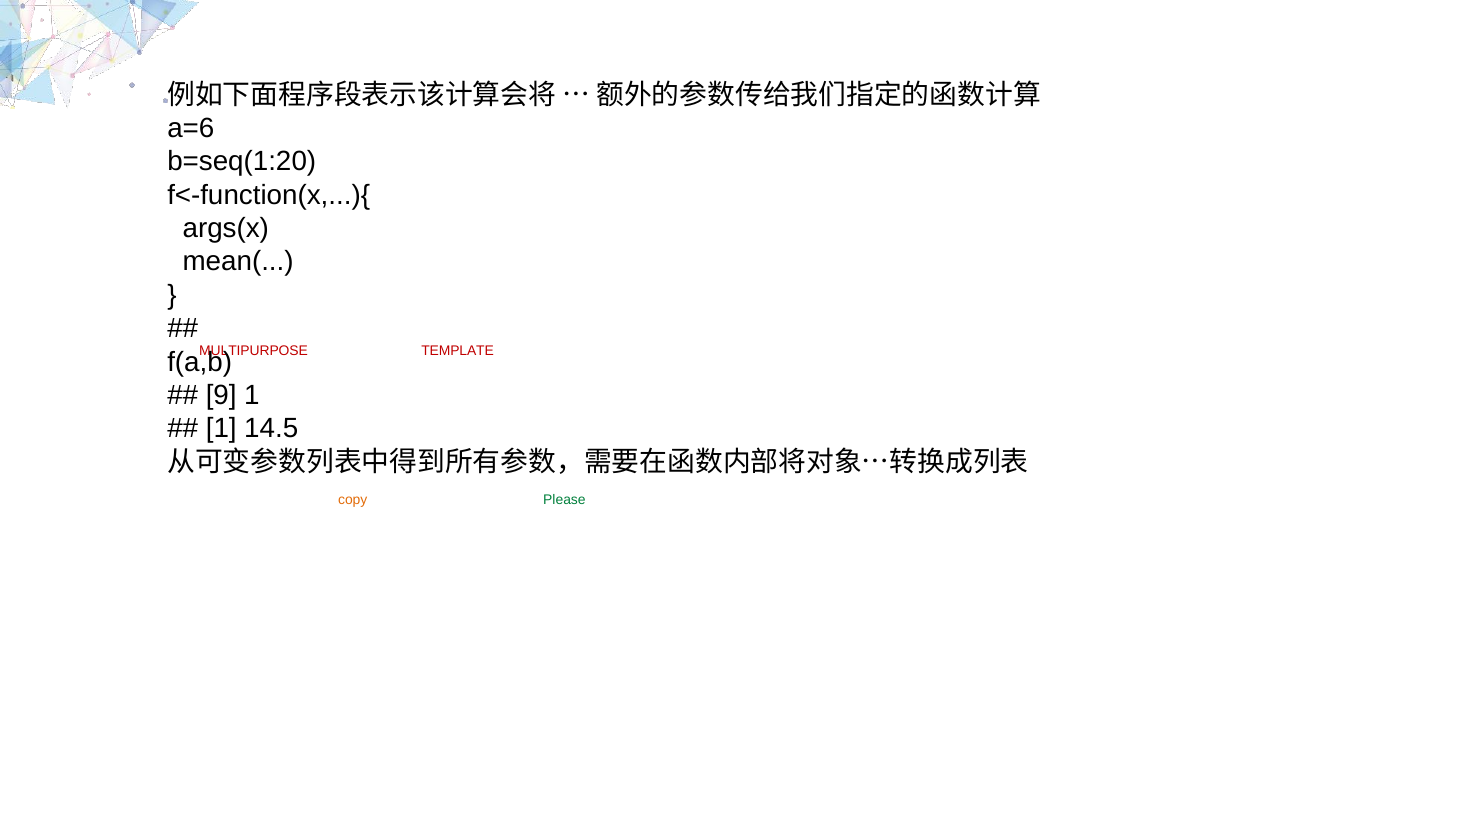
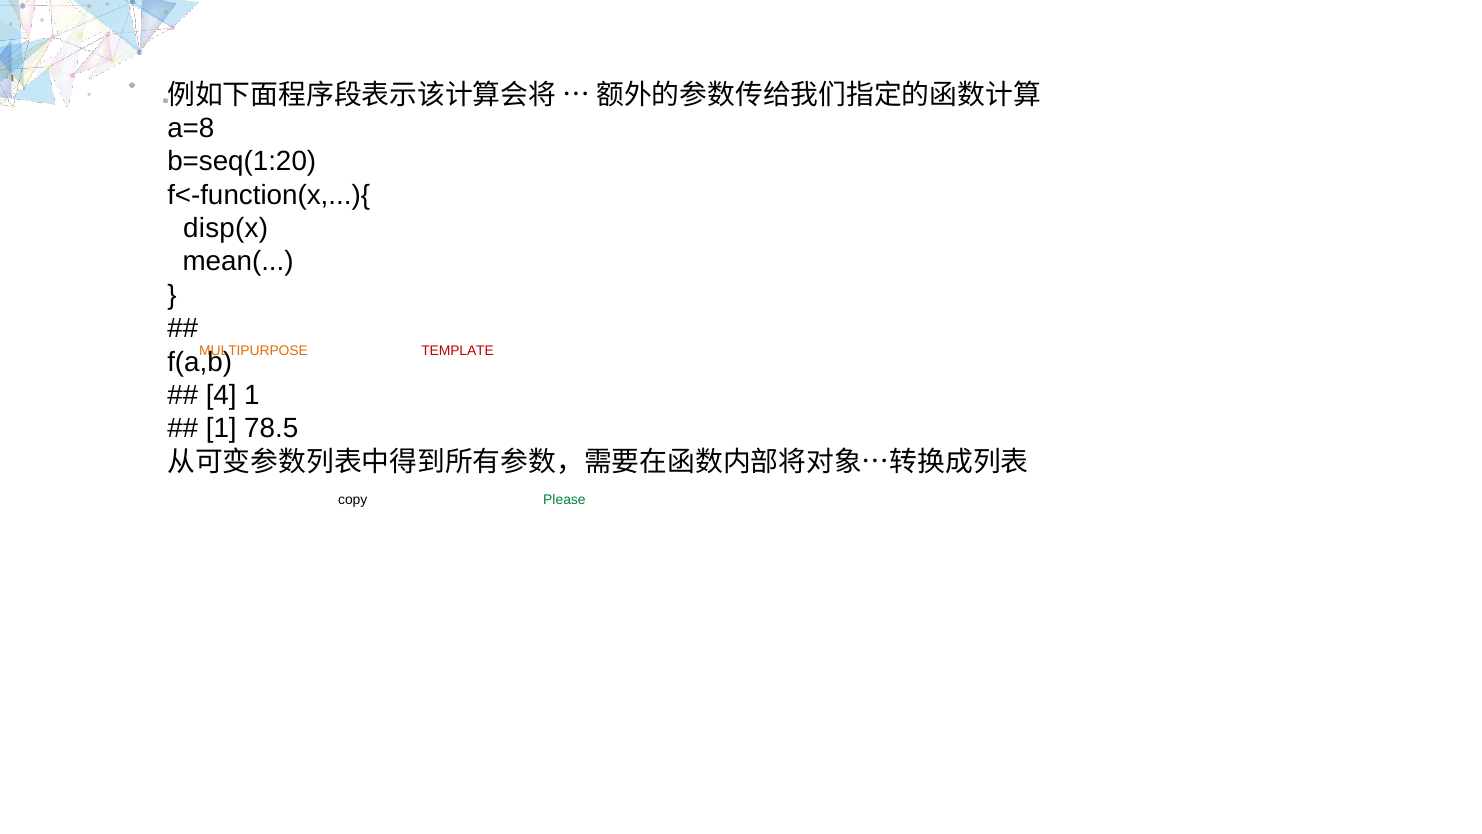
a=6: a=6 -> a=8 (191, 128)
args(x: args(x -> disp(x (226, 228)
MULTIPURPOSE colour: red -> orange (254, 351)
9: 9 -> 4 (221, 395)
14.5: 14.5 -> 78.5 (271, 428)
copy colour: orange -> black (353, 500)
